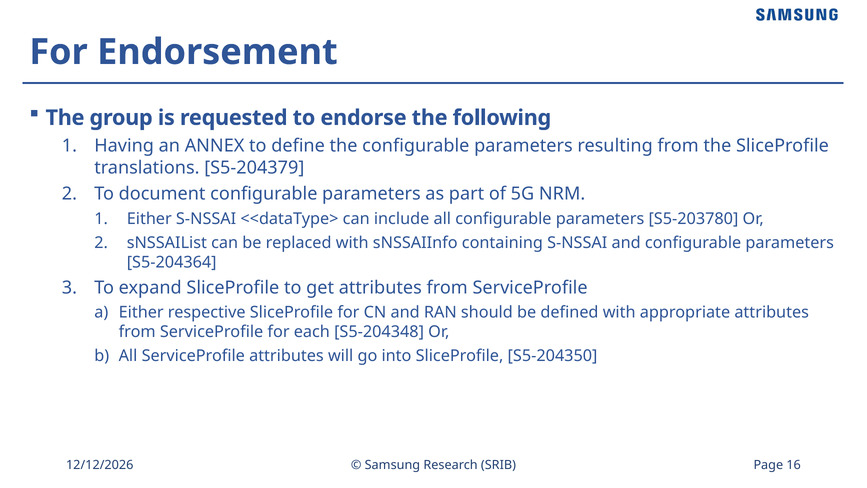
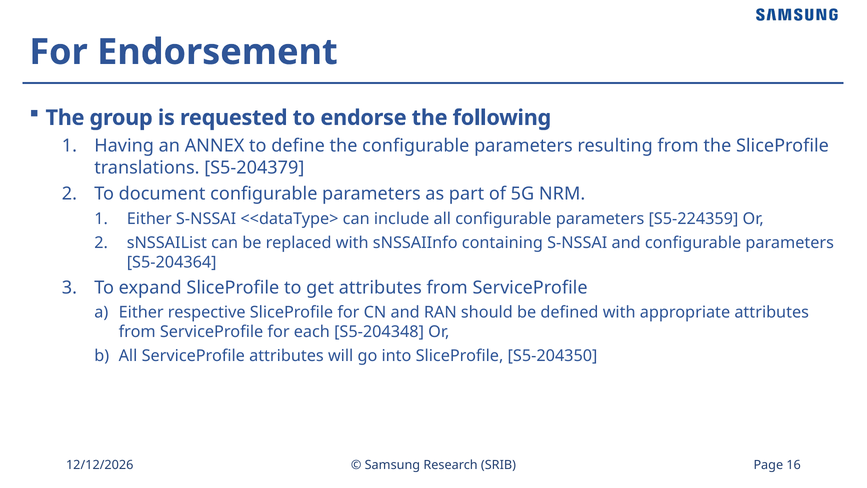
S5-203780: S5-203780 -> S5-224359 (693, 219)
